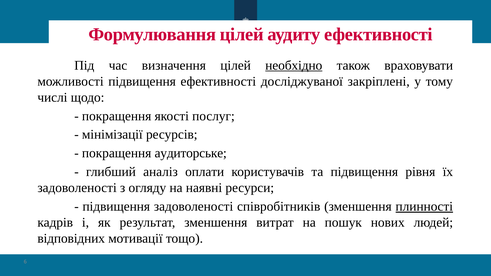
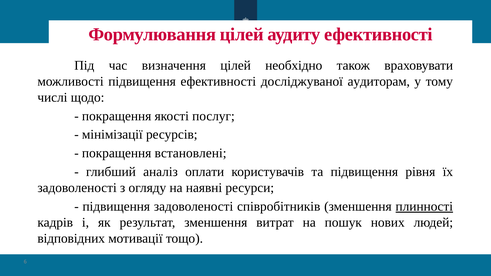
необхідно underline: present -> none (294, 65)
закріплені: закріплені -> аудиторам (379, 81)
аудиторське: аудиторське -> встановлені (191, 153)
